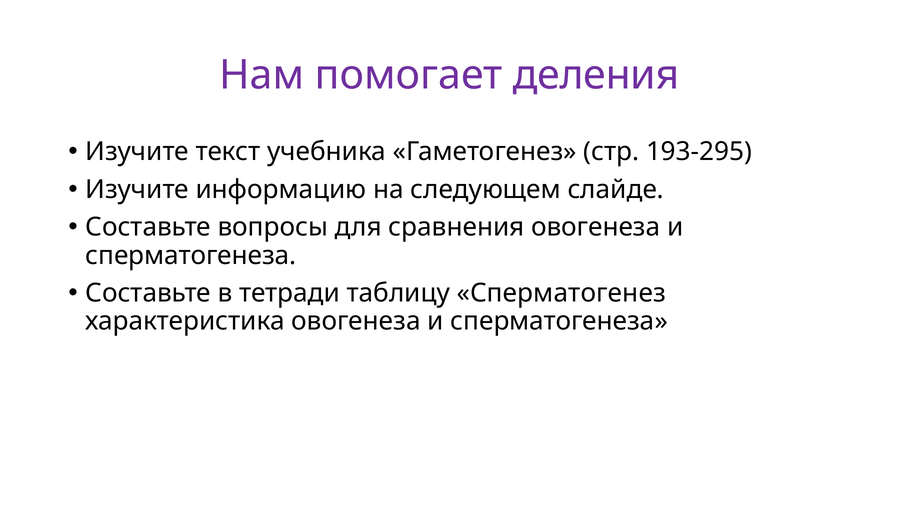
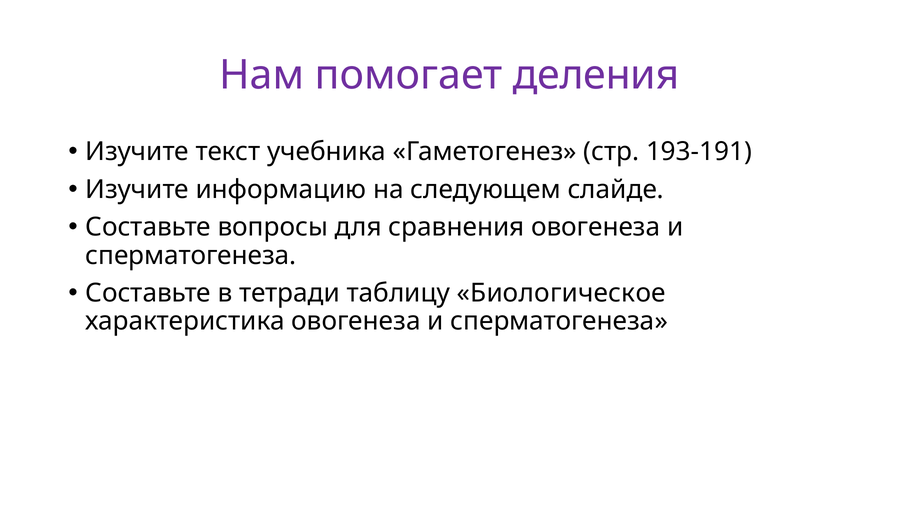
193-295: 193-295 -> 193-191 (699, 152)
Сперматогенез: Сперматогенез -> Биологическое (561, 293)
